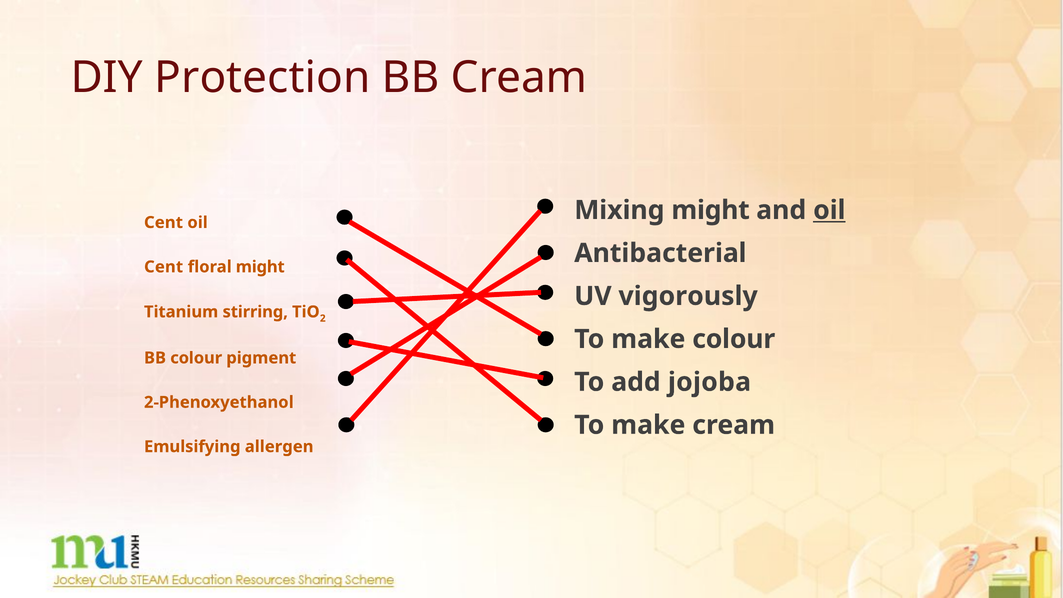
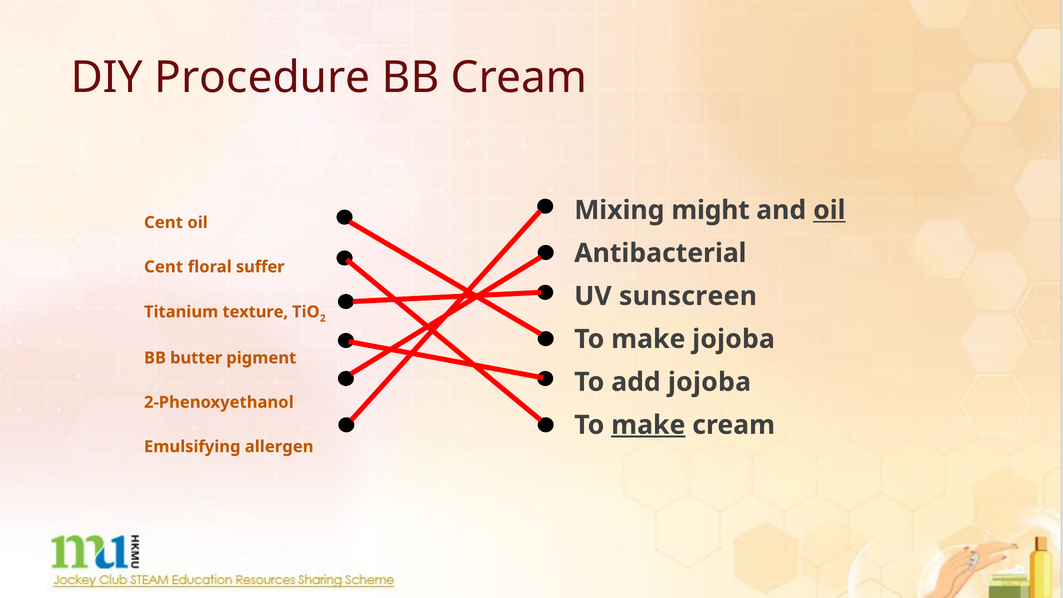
Protection: Protection -> Procedure (262, 77)
floral might: might -> suffer (260, 267)
vigorously: vigorously -> sunscreen (688, 296)
stirring: stirring -> texture (255, 312)
make colour: colour -> jojoba (734, 339)
BB colour: colour -> butter (196, 358)
make underline: none -> present (648, 425)
